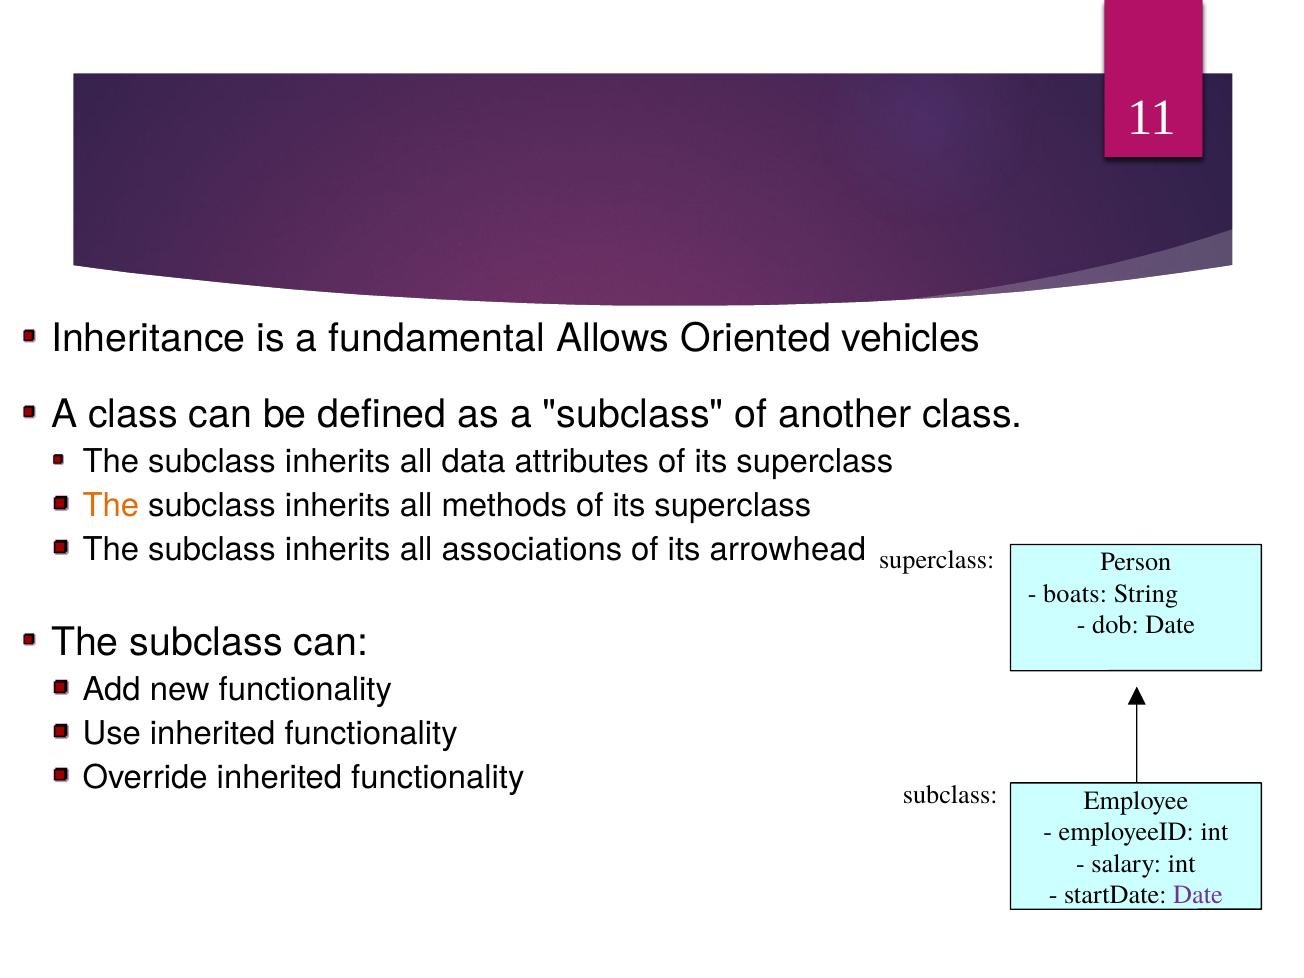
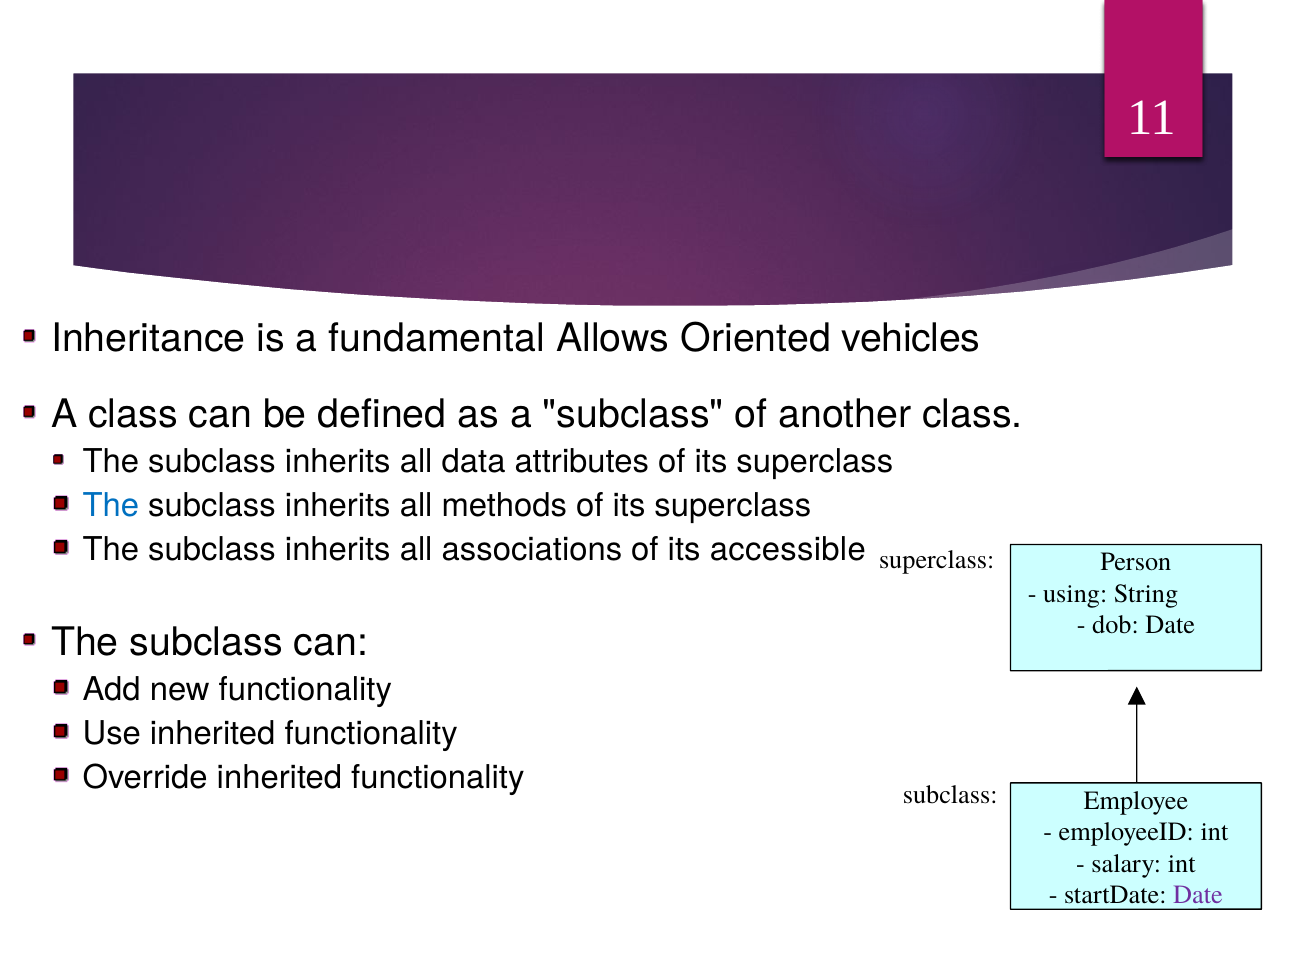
The colour: orange -> blue (111, 506)
arrowhead: arrowhead -> accessible (788, 550)
boats: boats -> using (1075, 594)
